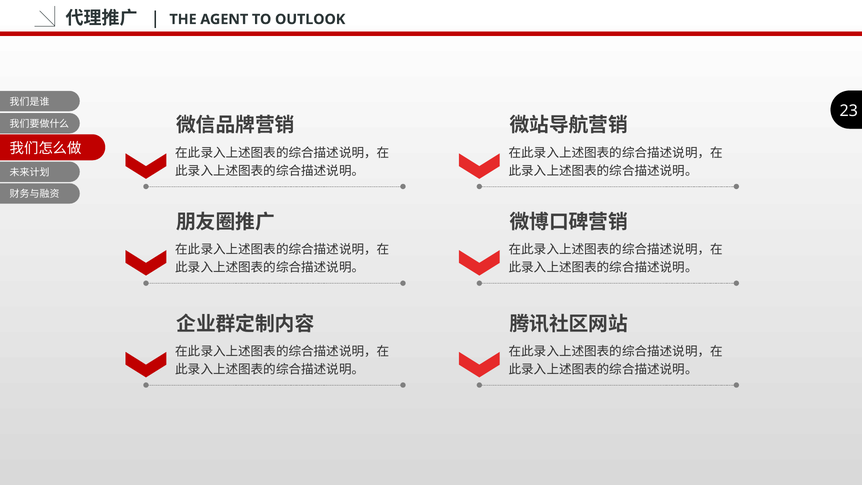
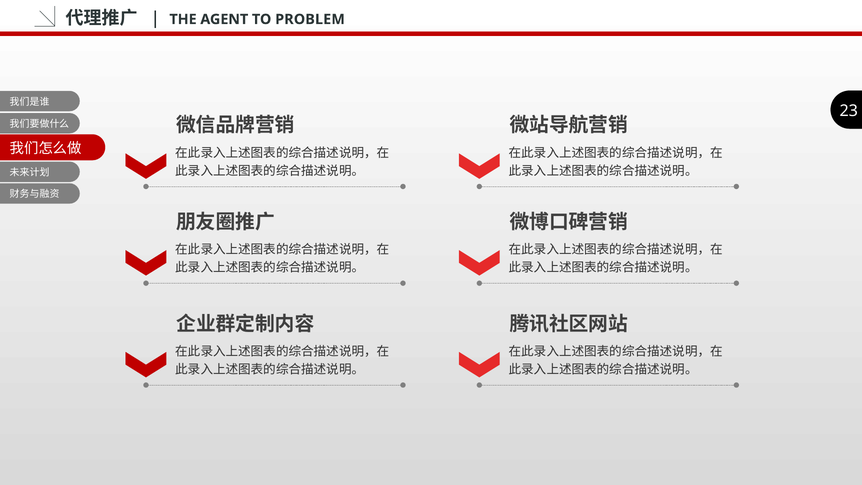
OUTLOOK: OUTLOOK -> PROBLEM (310, 19)
